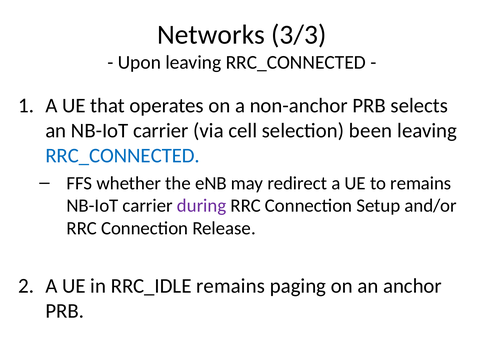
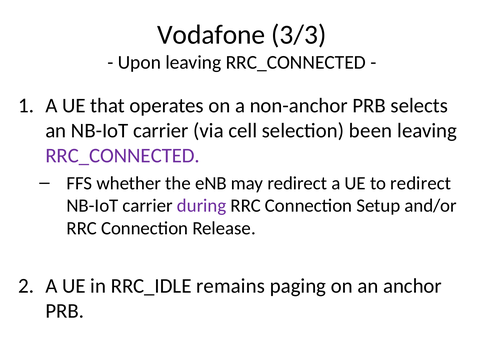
Networks: Networks -> Vodafone (211, 35)
RRC_CONNECTED colour: blue -> purple (123, 156)
to remains: remains -> redirect (421, 183)
